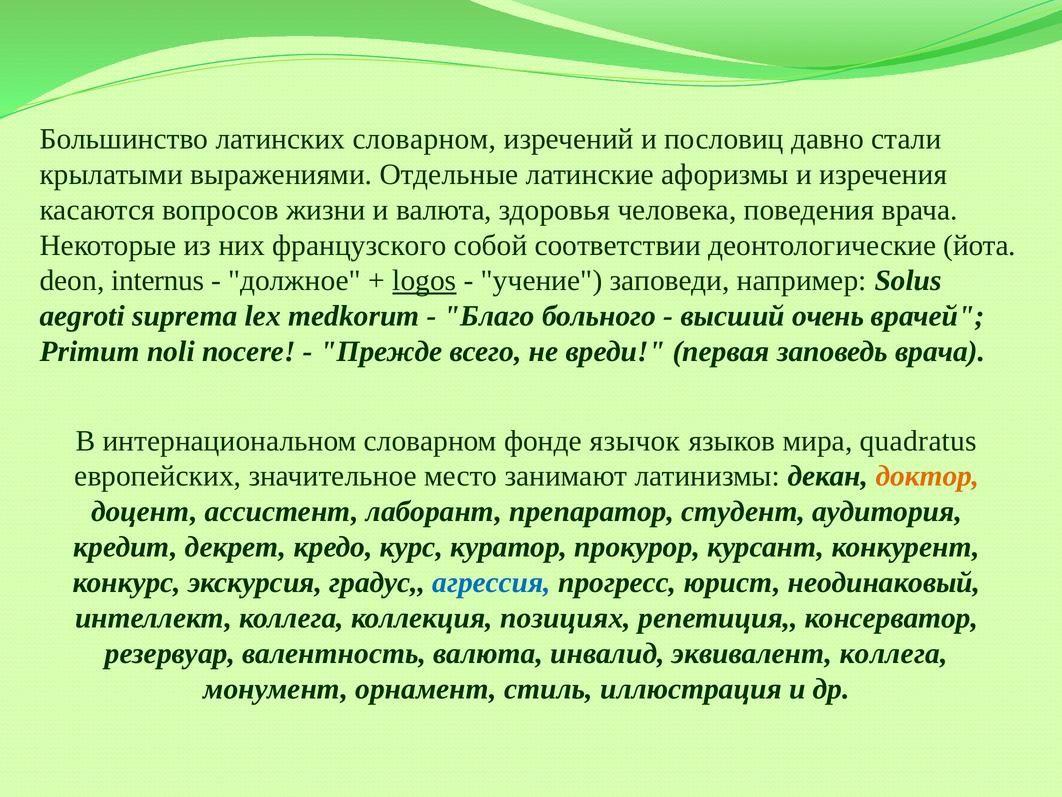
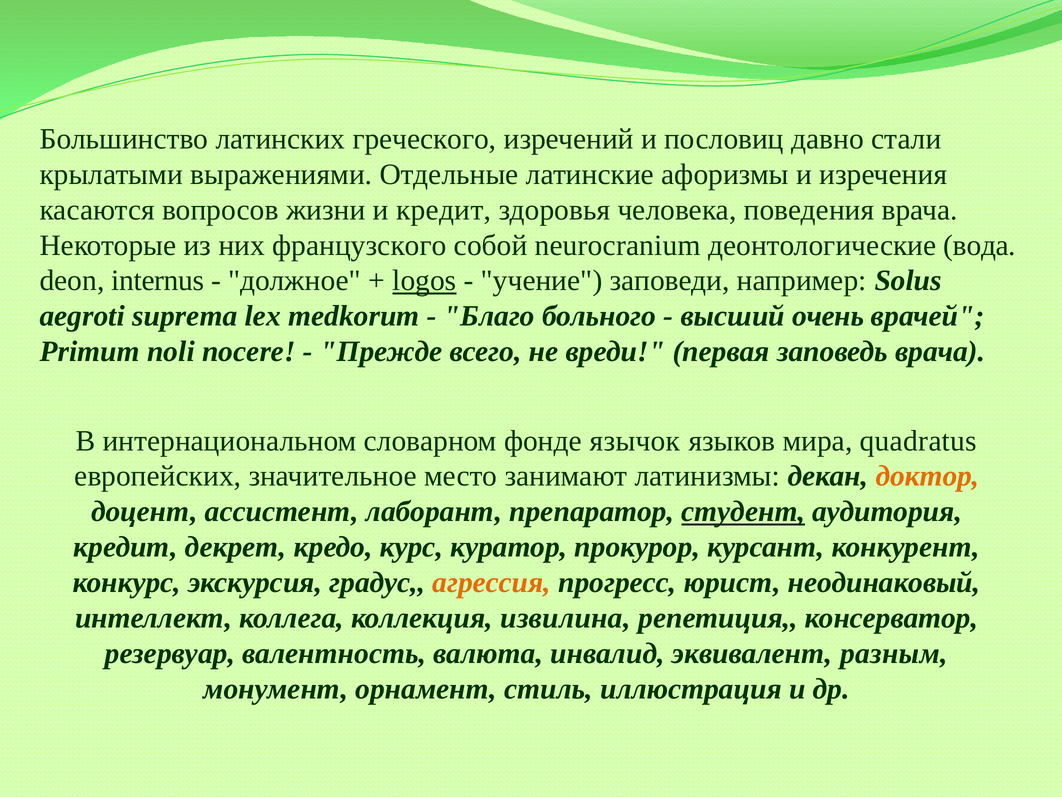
латинских словарном: словарном -> греческого (424, 139)
и валюта: валюта -> кредит (444, 210)
соответствии: соответствии -> neurocranium (618, 245)
йота: йота -> вода (980, 245)
студент underline: none -> present (743, 511)
агрессия colour: blue -> orange (492, 582)
позициях: позициях -> извилина (565, 618)
эквивалент коллега: коллега -> разным (894, 653)
